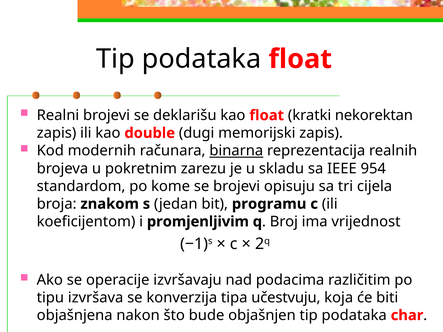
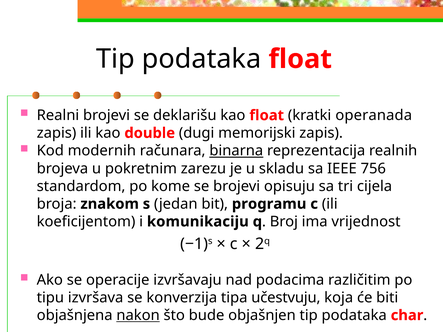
nekorektan: nekorektan -> operanada (374, 115)
954: 954 -> 756 (373, 169)
promjenljivim: promjenljivim -> komunikaciju (198, 222)
nakon underline: none -> present (138, 316)
